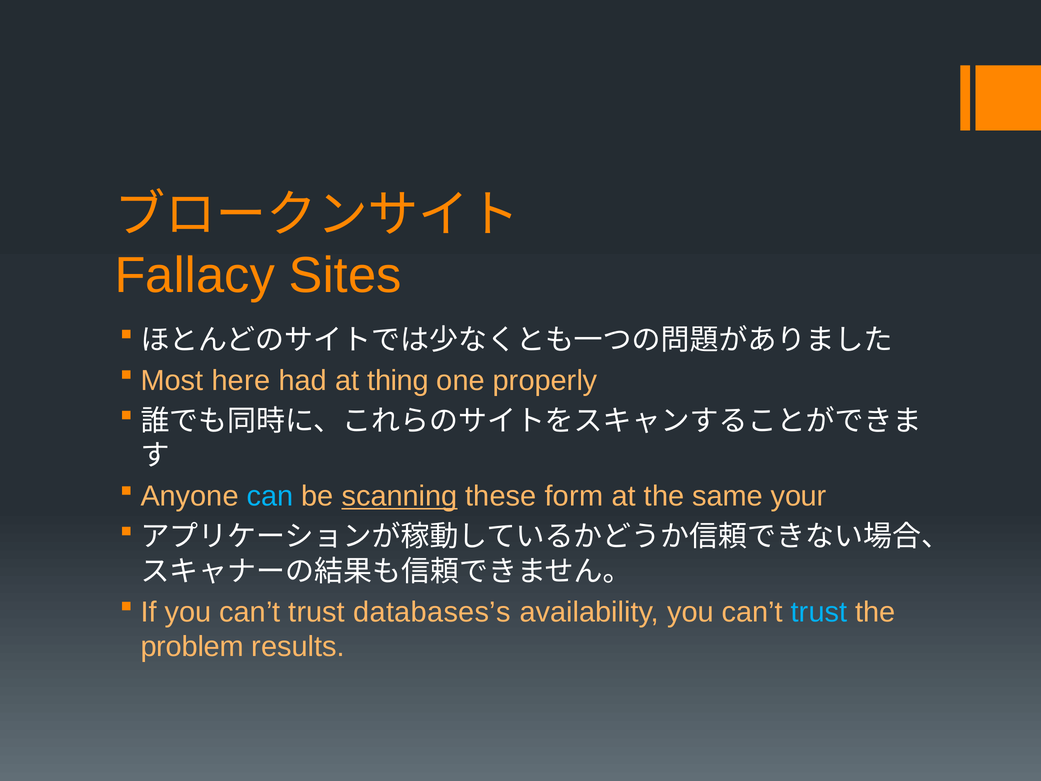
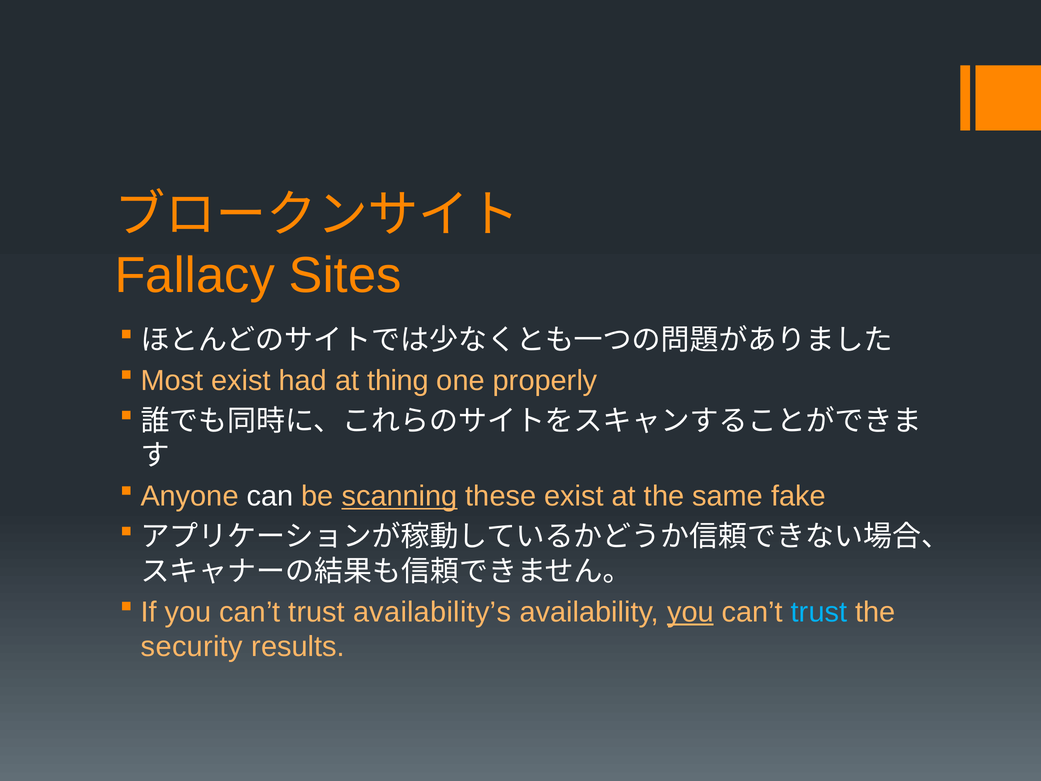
Most here: here -> exist (241, 380)
can colour: light blue -> white (270, 496)
these form: form -> exist (574, 496)
your: your -> fake (798, 496)
databases’s: databases’s -> availability’s (432, 612)
you underline: none -> present (690, 612)
problem: problem -> security (192, 647)
